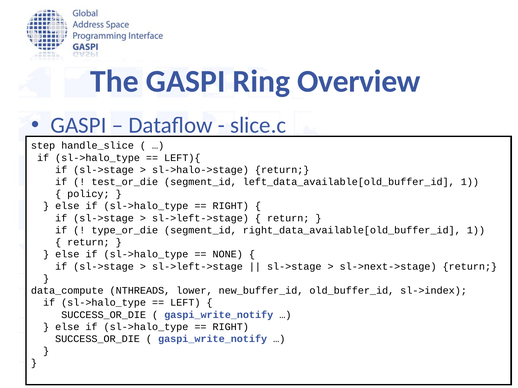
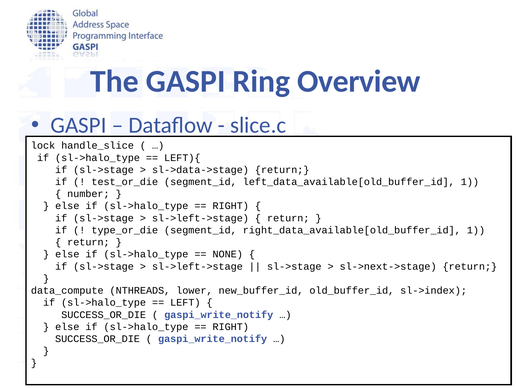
step: step -> lock (43, 146)
sl->halo->stage: sl->halo->stage -> sl->data->stage (200, 170)
policy: policy -> number (88, 194)
